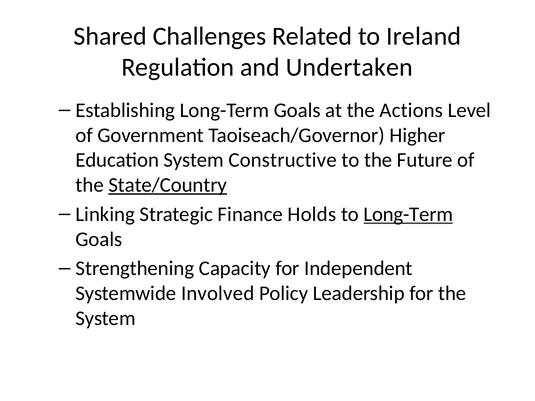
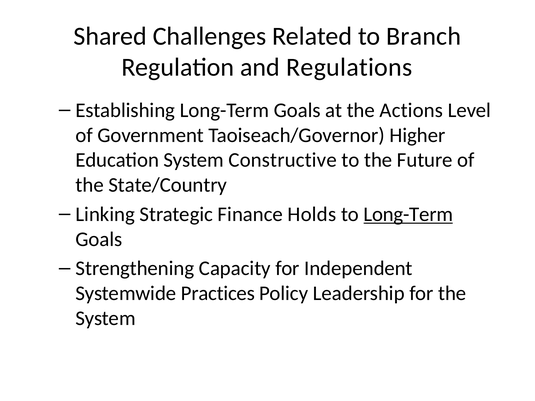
Ireland: Ireland -> Branch (424, 36)
Undertaken: Undertaken -> Regulations (349, 67)
State/Country underline: present -> none (168, 185)
Involved: Involved -> Practices (218, 293)
